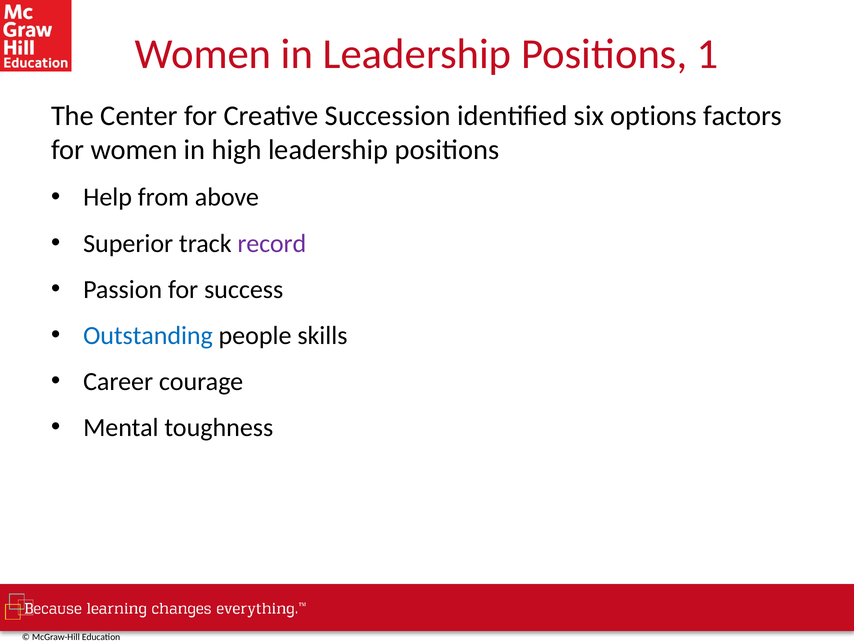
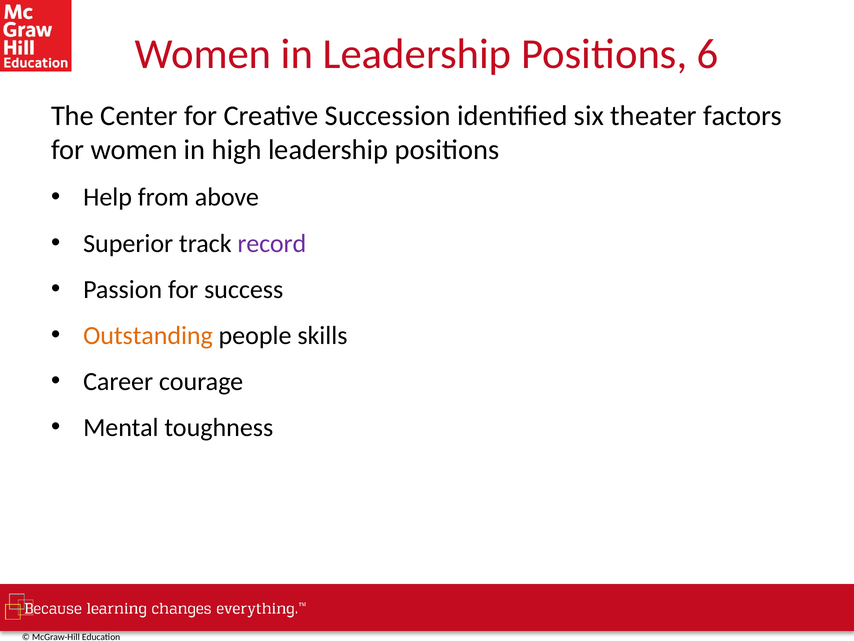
1: 1 -> 6 (708, 54)
options: options -> theater (654, 116)
Outstanding colour: blue -> orange (148, 335)
